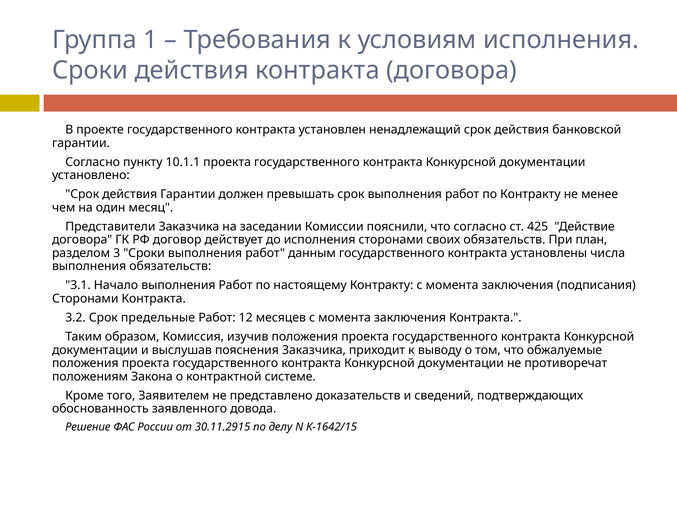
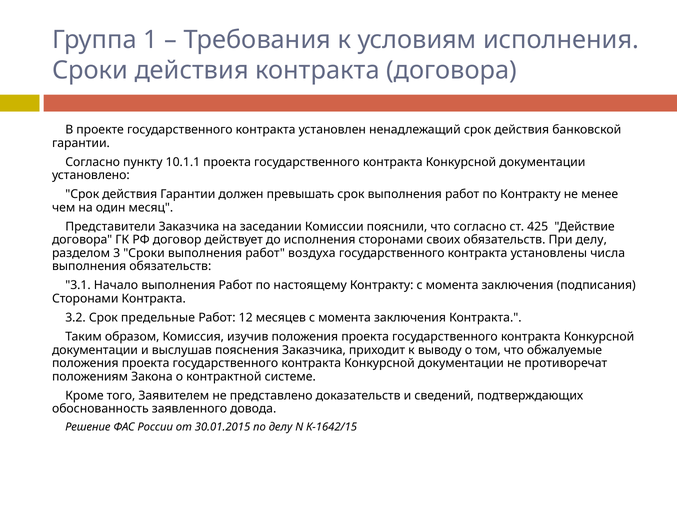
При план: план -> делу (591, 240)
данным: данным -> воздуха (312, 254)
30.11.2915: 30.11.2915 -> 30.01.2015 (223, 428)
